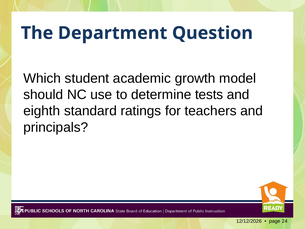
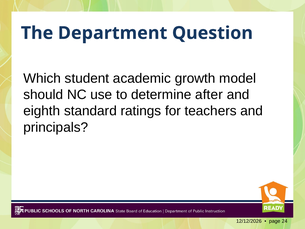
tests: tests -> after (209, 95)
